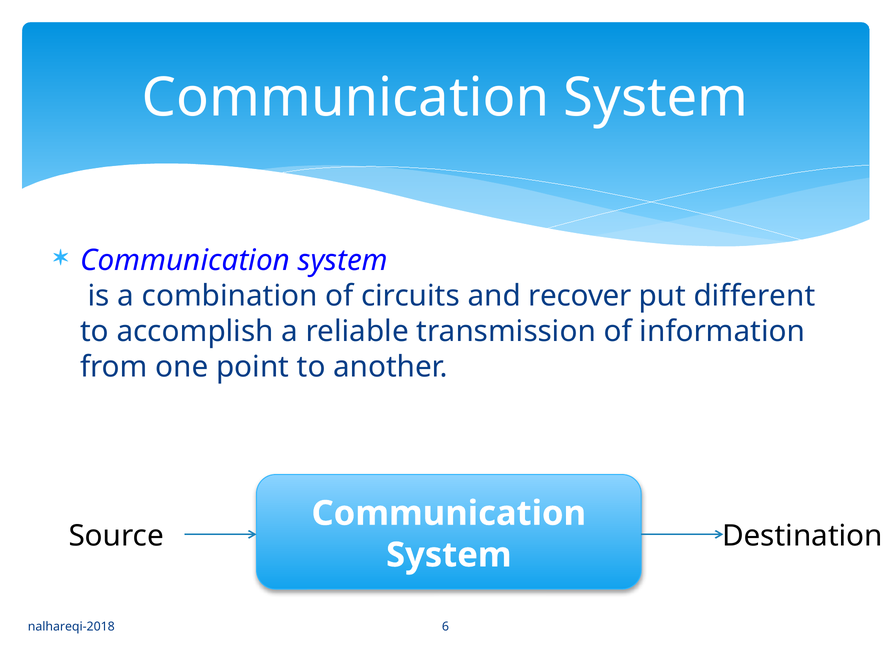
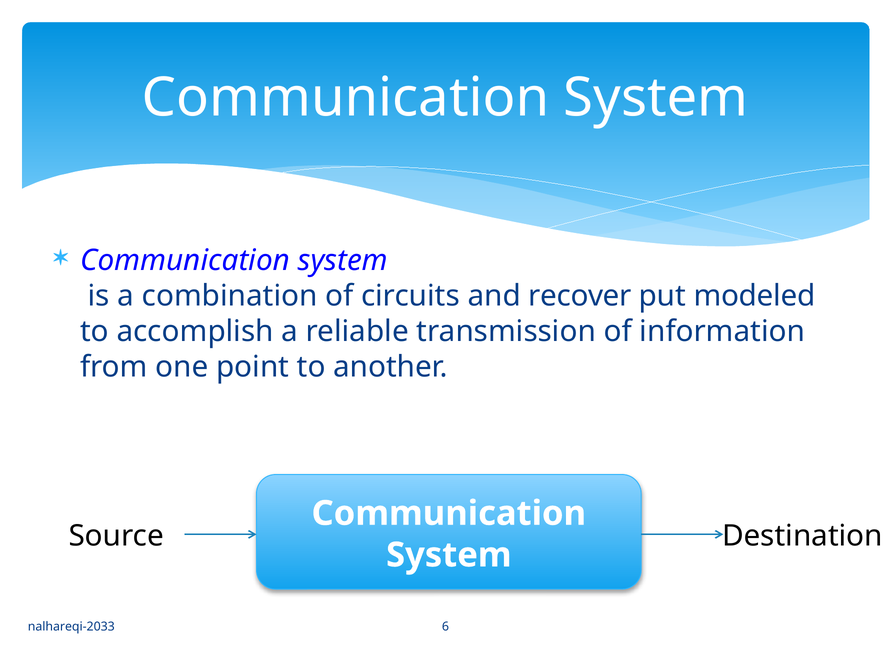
different: different -> modeled (755, 296)
nalhareqi-2018: nalhareqi-2018 -> nalhareqi-2033 (71, 627)
